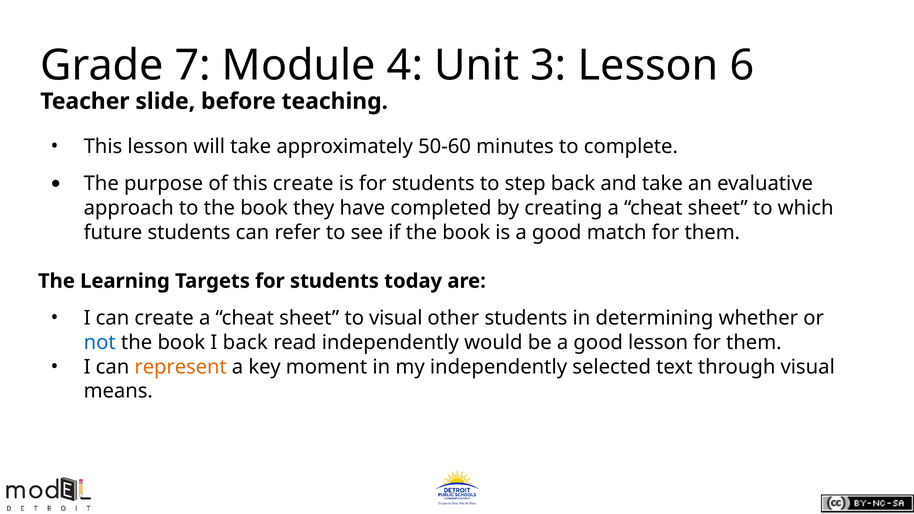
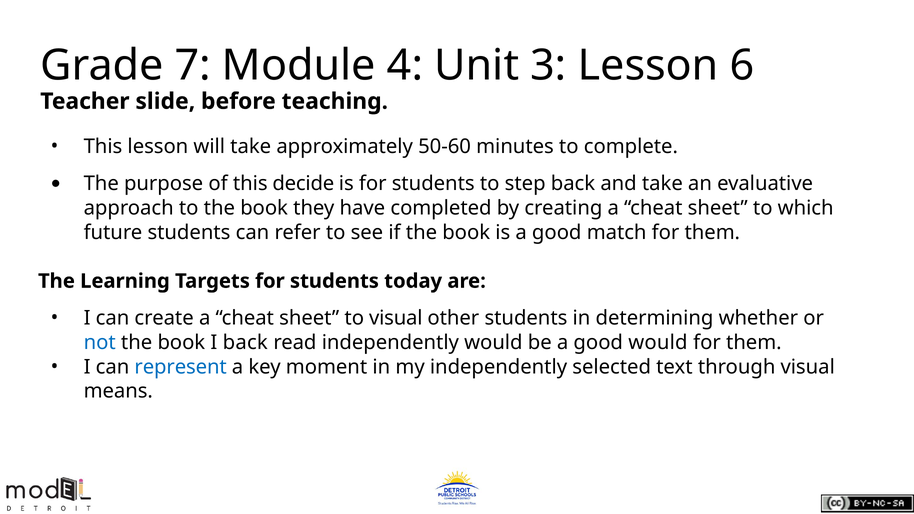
this create: create -> decide (303, 184)
good lesson: lesson -> would (658, 343)
represent colour: orange -> blue (181, 367)
